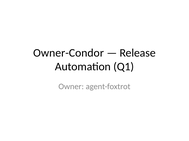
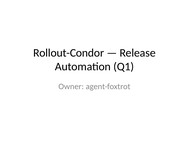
Owner-Condor: Owner-Condor -> Rollout-Condor (69, 53)
